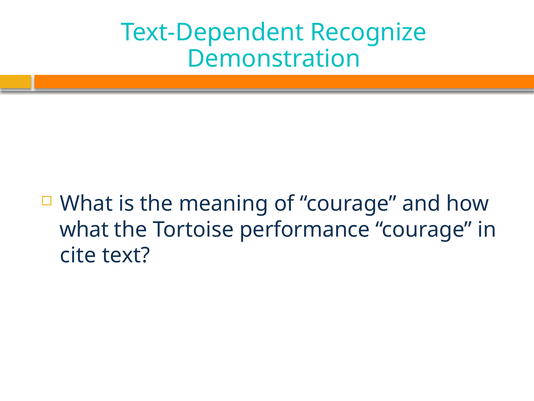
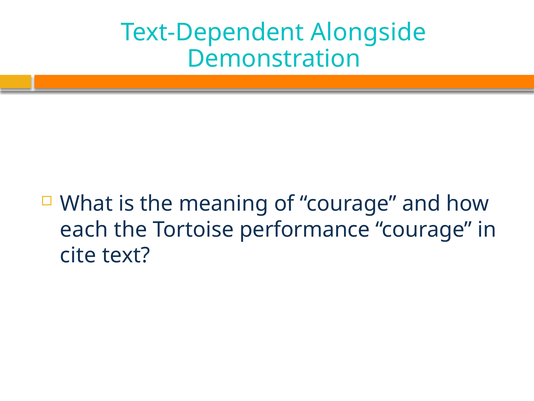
Recognize: Recognize -> Alongside (368, 32)
what: what -> each (84, 229)
